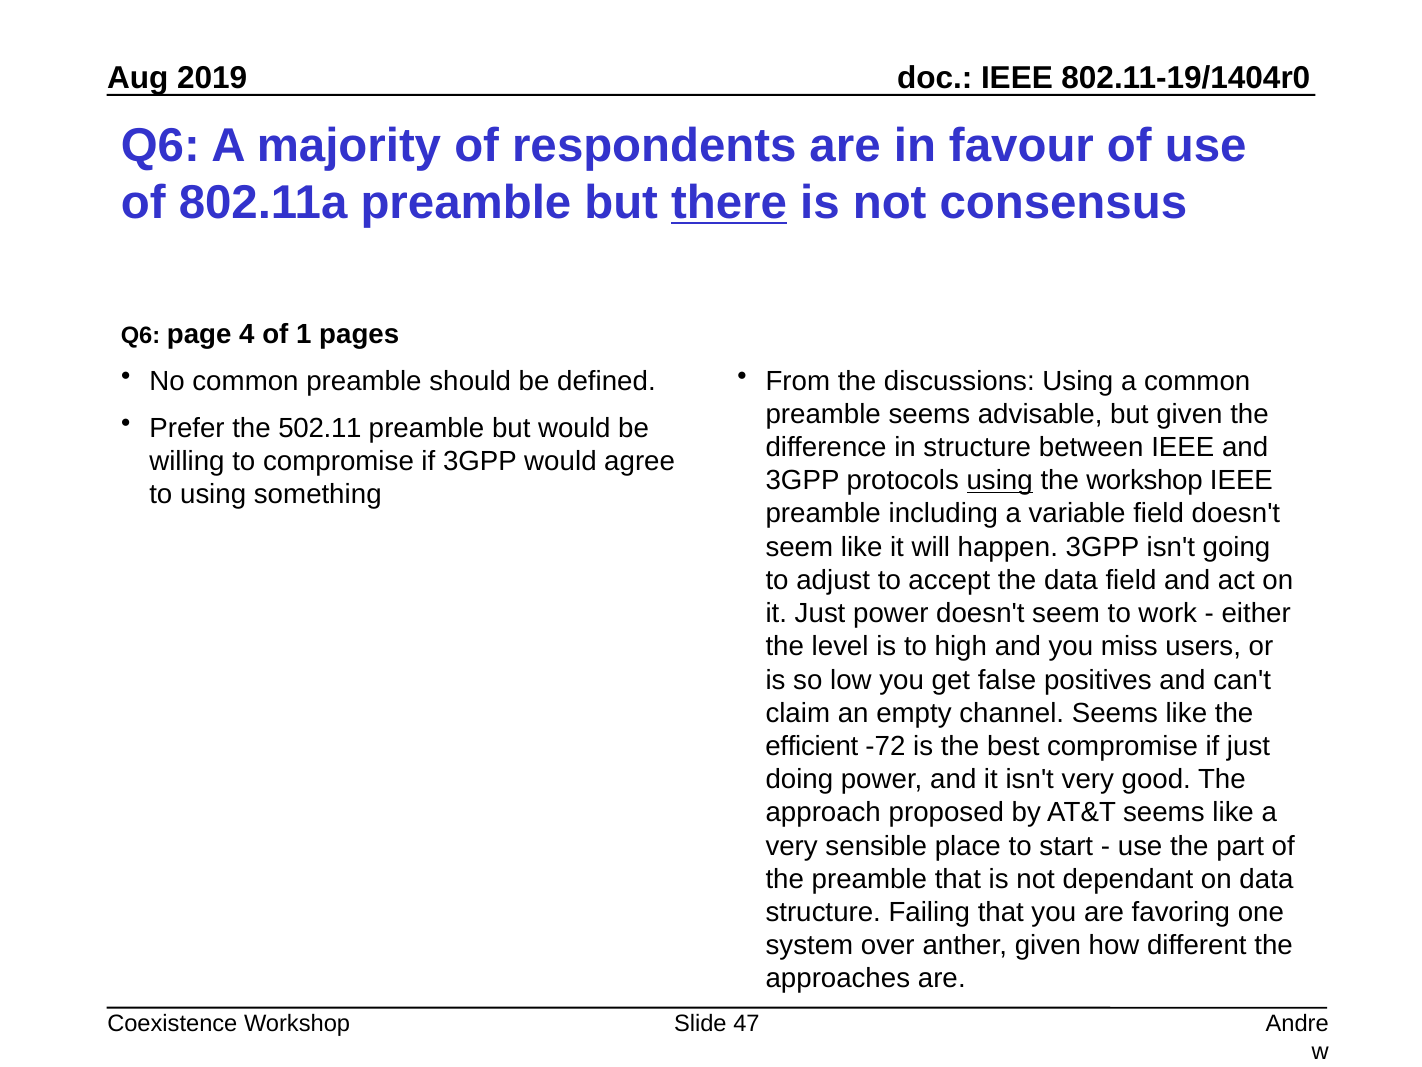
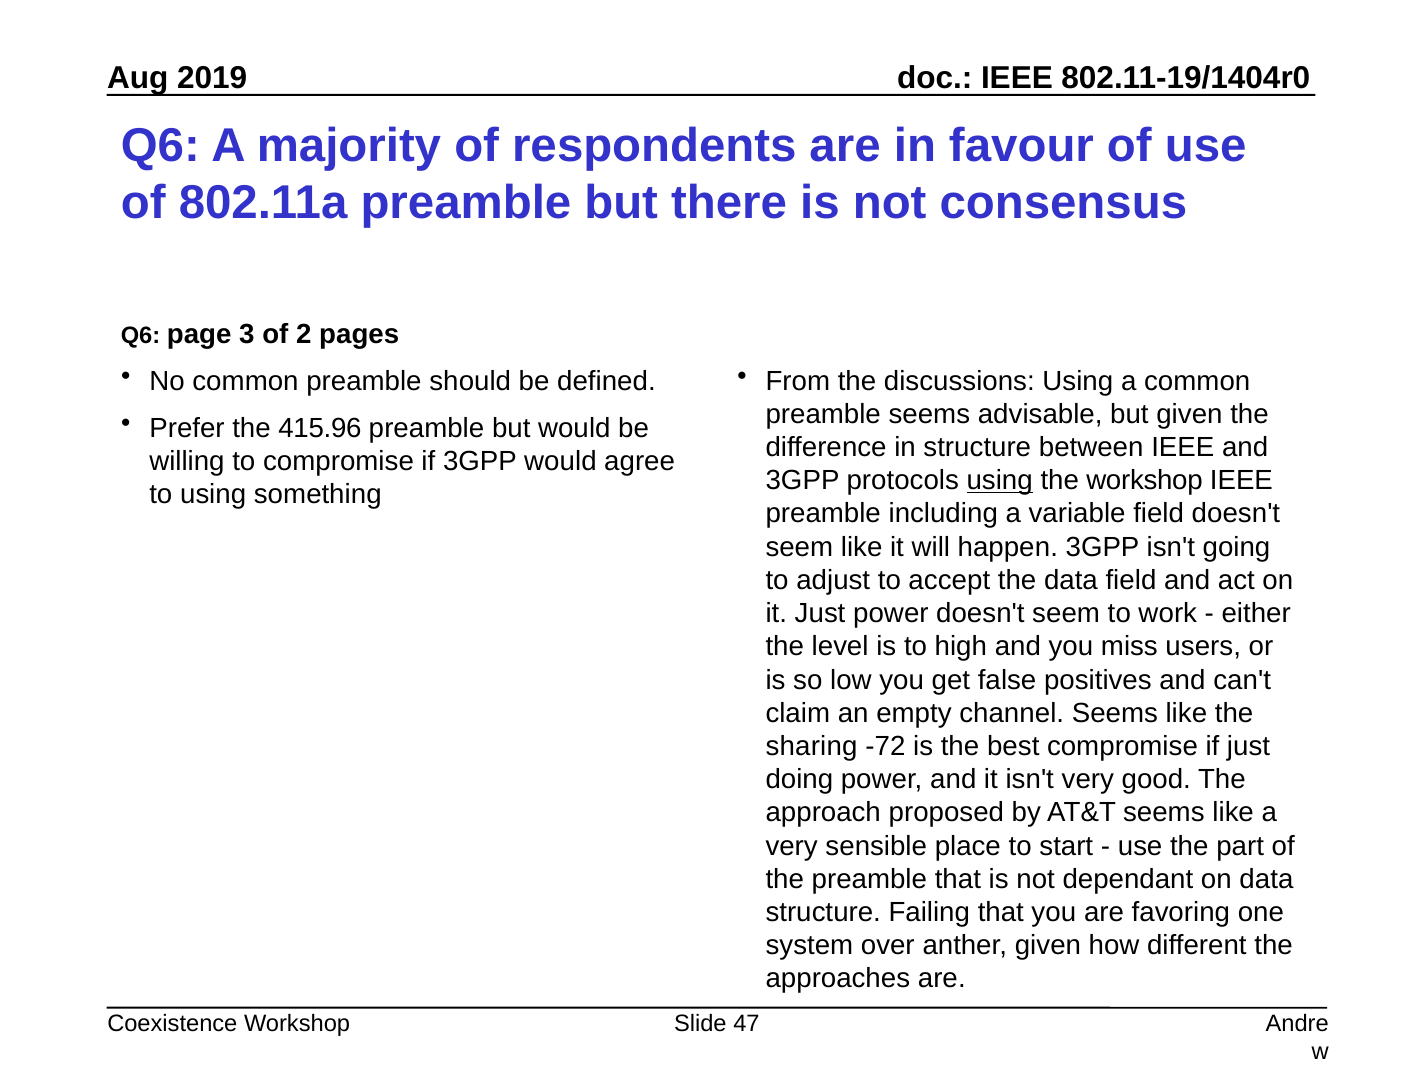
there underline: present -> none (729, 202)
4: 4 -> 3 (247, 334)
1: 1 -> 2 (304, 334)
502.11: 502.11 -> 415.96 (320, 428)
efficient: efficient -> sharing (812, 746)
